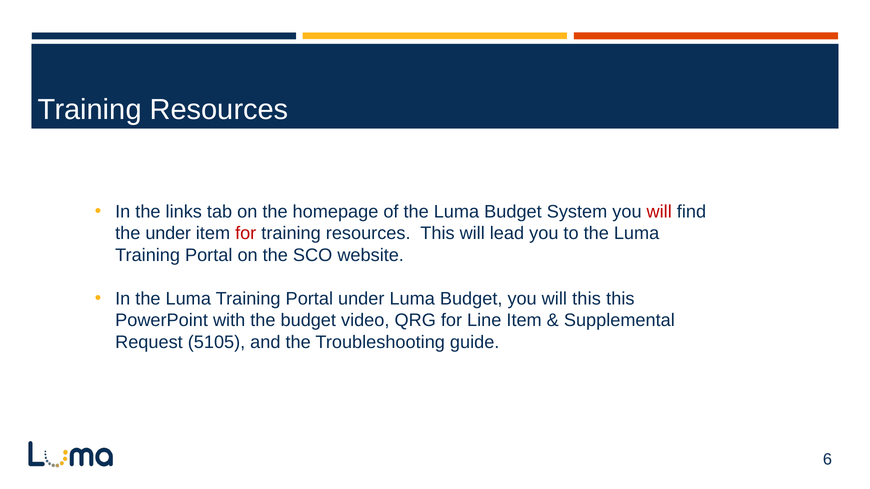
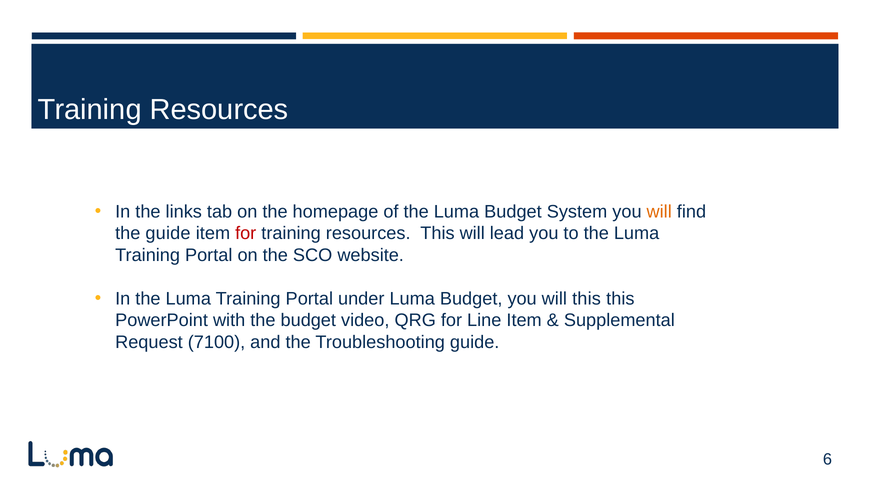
will colour: red -> orange (659, 212)
the under: under -> guide (168, 234)
5105: 5105 -> 7100 (217, 342)
